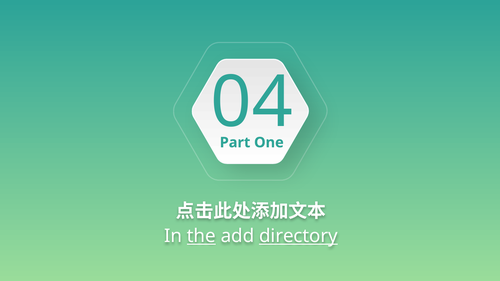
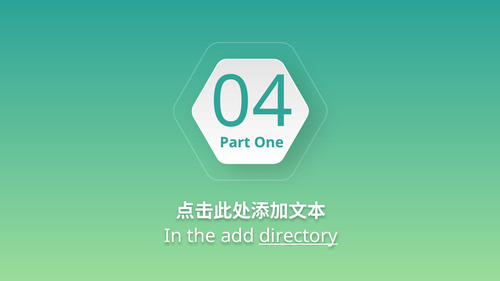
the underline: present -> none (201, 236)
